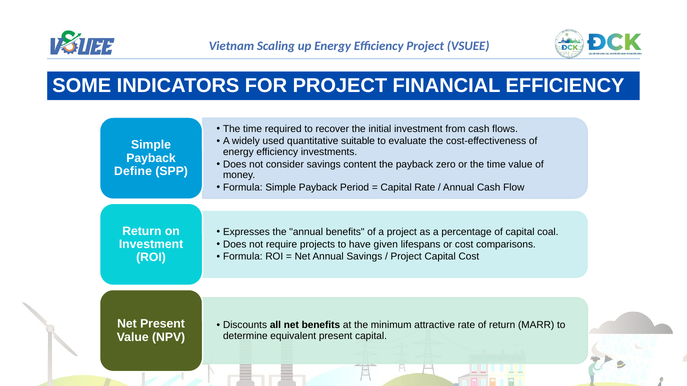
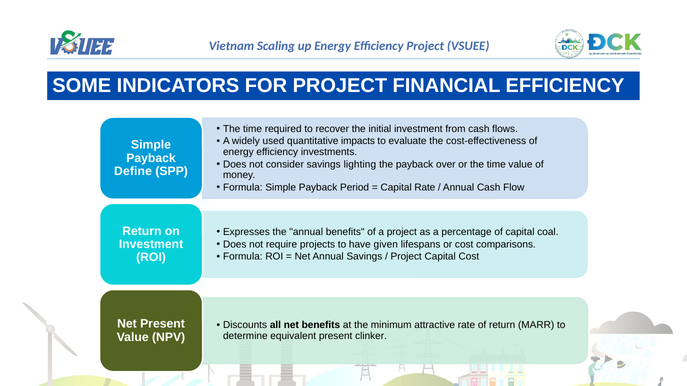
suitable: suitable -> impacts (358, 141)
content: content -> lighting (360, 164)
zero: zero -> over (446, 164)
present capital: capital -> clinker (371, 336)
